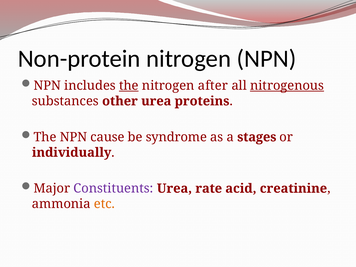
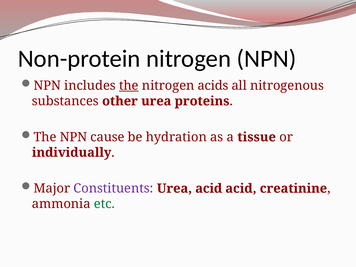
after: after -> acids (213, 86)
nitrogenous underline: present -> none (287, 86)
syndrome: syndrome -> hydration (176, 137)
stages: stages -> tissue (257, 137)
Urea rate: rate -> acid (209, 188)
etc colour: orange -> green (104, 204)
